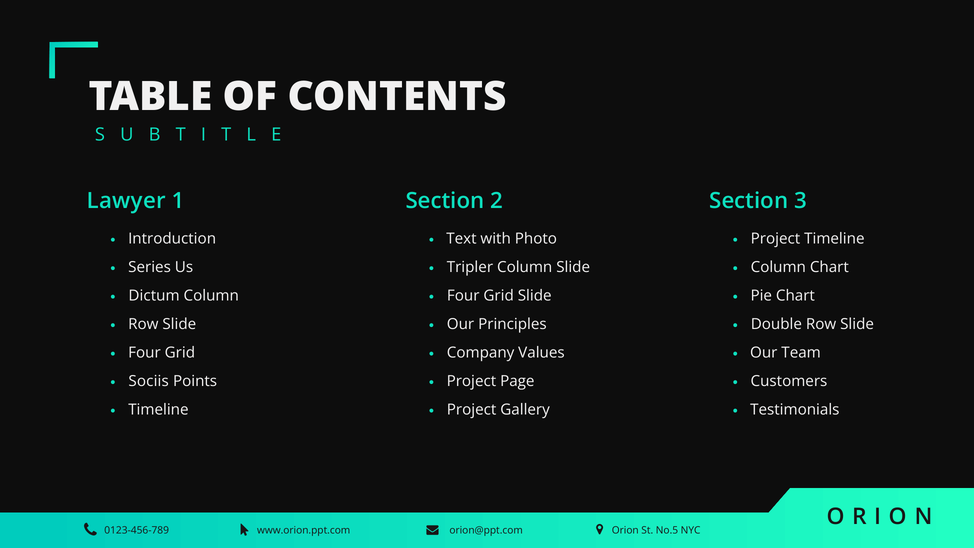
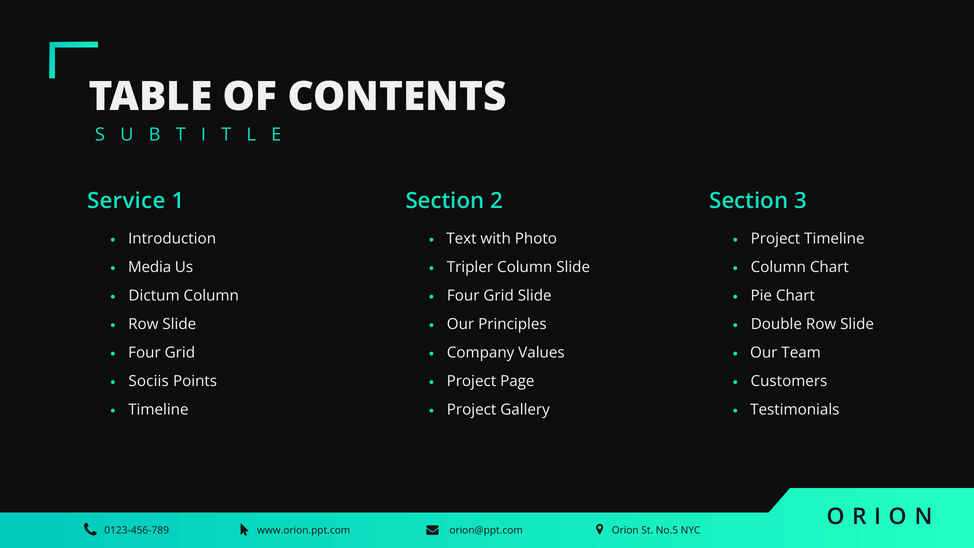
Lawyer: Lawyer -> Service (126, 201)
Series: Series -> Media (150, 267)
